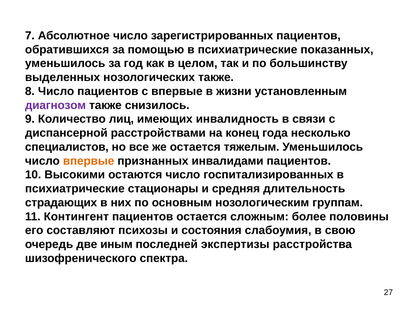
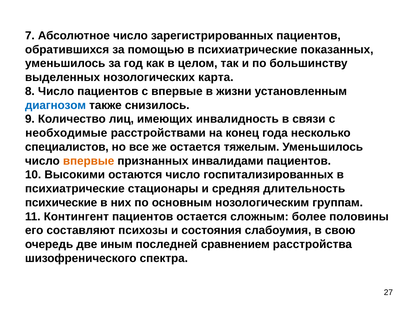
нозологических также: также -> карта (216, 77)
диагнозом colour: purple -> blue (56, 105)
диспансерной: диспансерной -> необходимые (66, 133)
страдающих: страдающих -> психические (61, 203)
экспертизы: экспертизы -> сравнением (235, 245)
